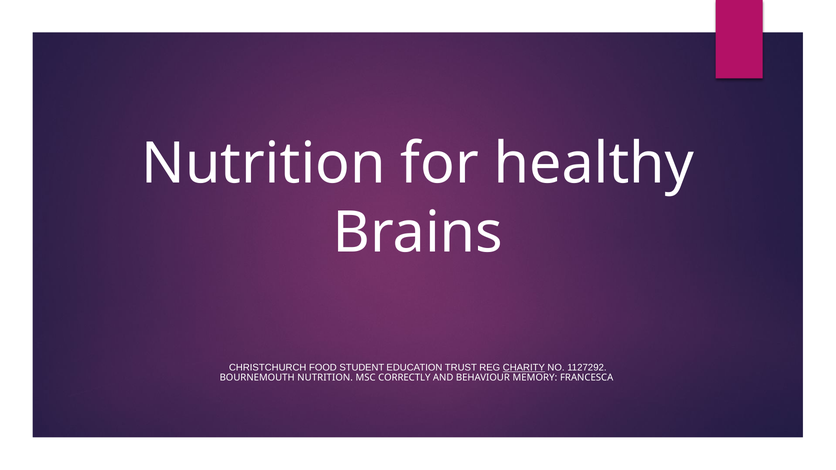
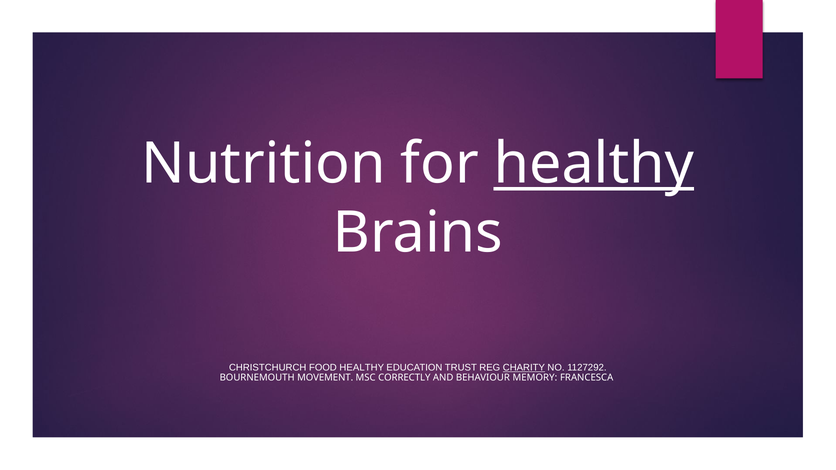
healthy underline: none -> present (594, 164)
FOOD STUDENT: STUDENT -> HEALTHY (362, 368)
BOURNEMOUTH NUTRITION: NUTRITION -> MOVEMENT (325, 378)
